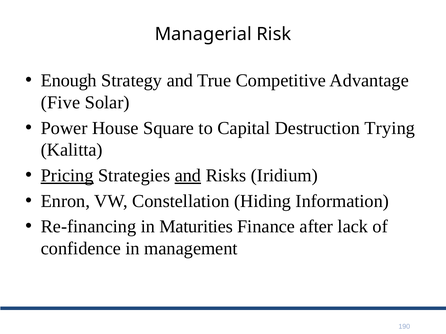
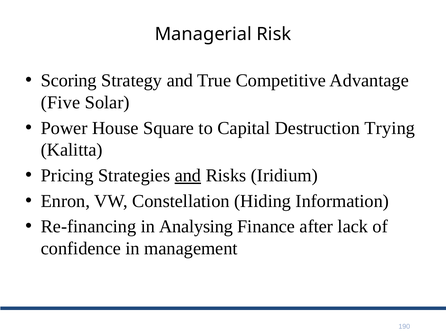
Enough: Enough -> Scoring (69, 81)
Pricing underline: present -> none (67, 176)
Maturities: Maturities -> Analysing (196, 227)
